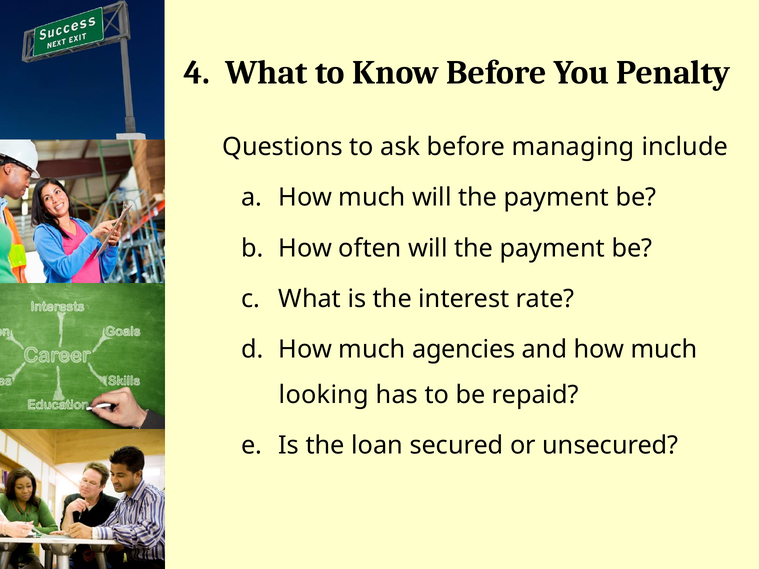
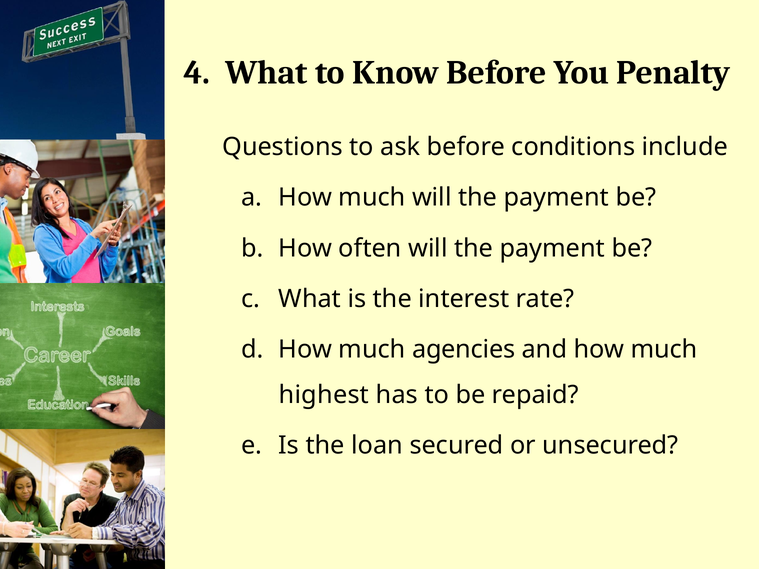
managing: managing -> conditions (573, 147)
looking: looking -> highest (324, 395)
